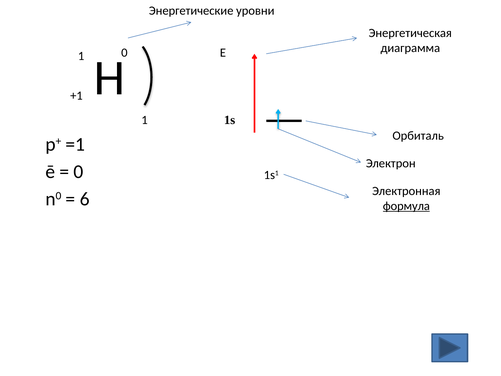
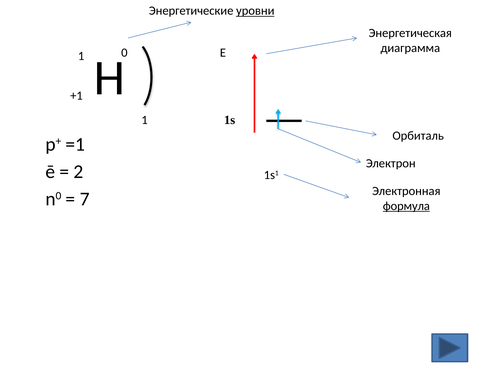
уровни underline: none -> present (255, 11)
0: 0 -> 2 (78, 172)
6: 6 -> 7 (85, 199)
